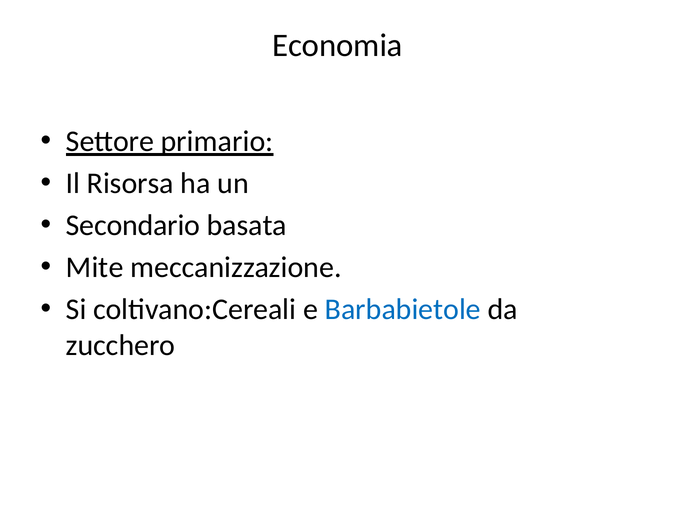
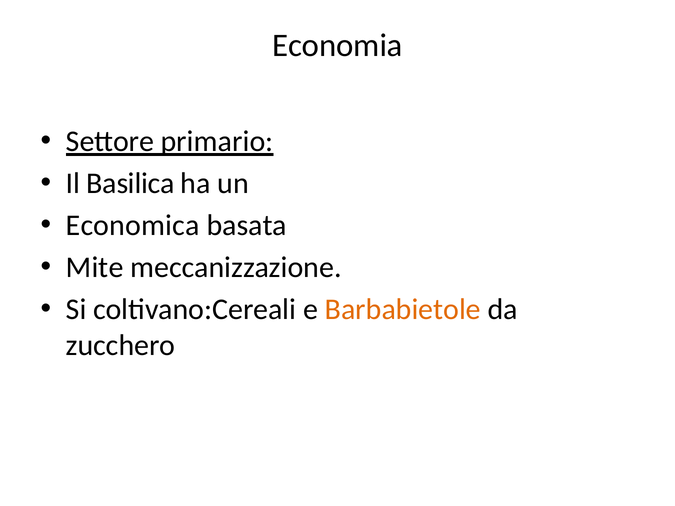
Risorsa: Risorsa -> Basilica (130, 184)
Secondario: Secondario -> Economica (133, 226)
Barbabietole colour: blue -> orange (403, 310)
